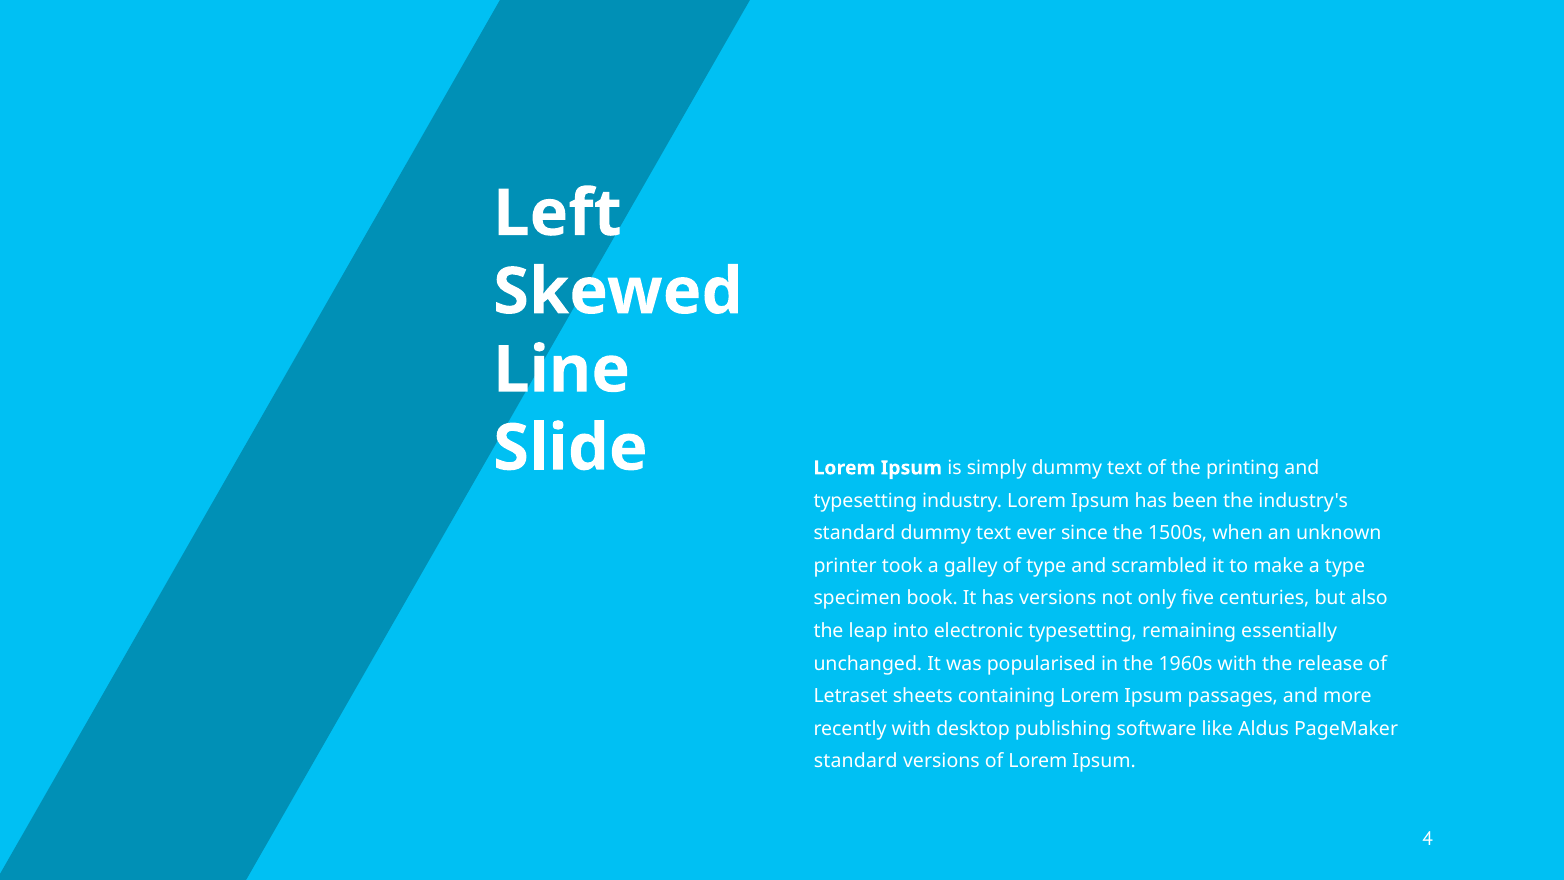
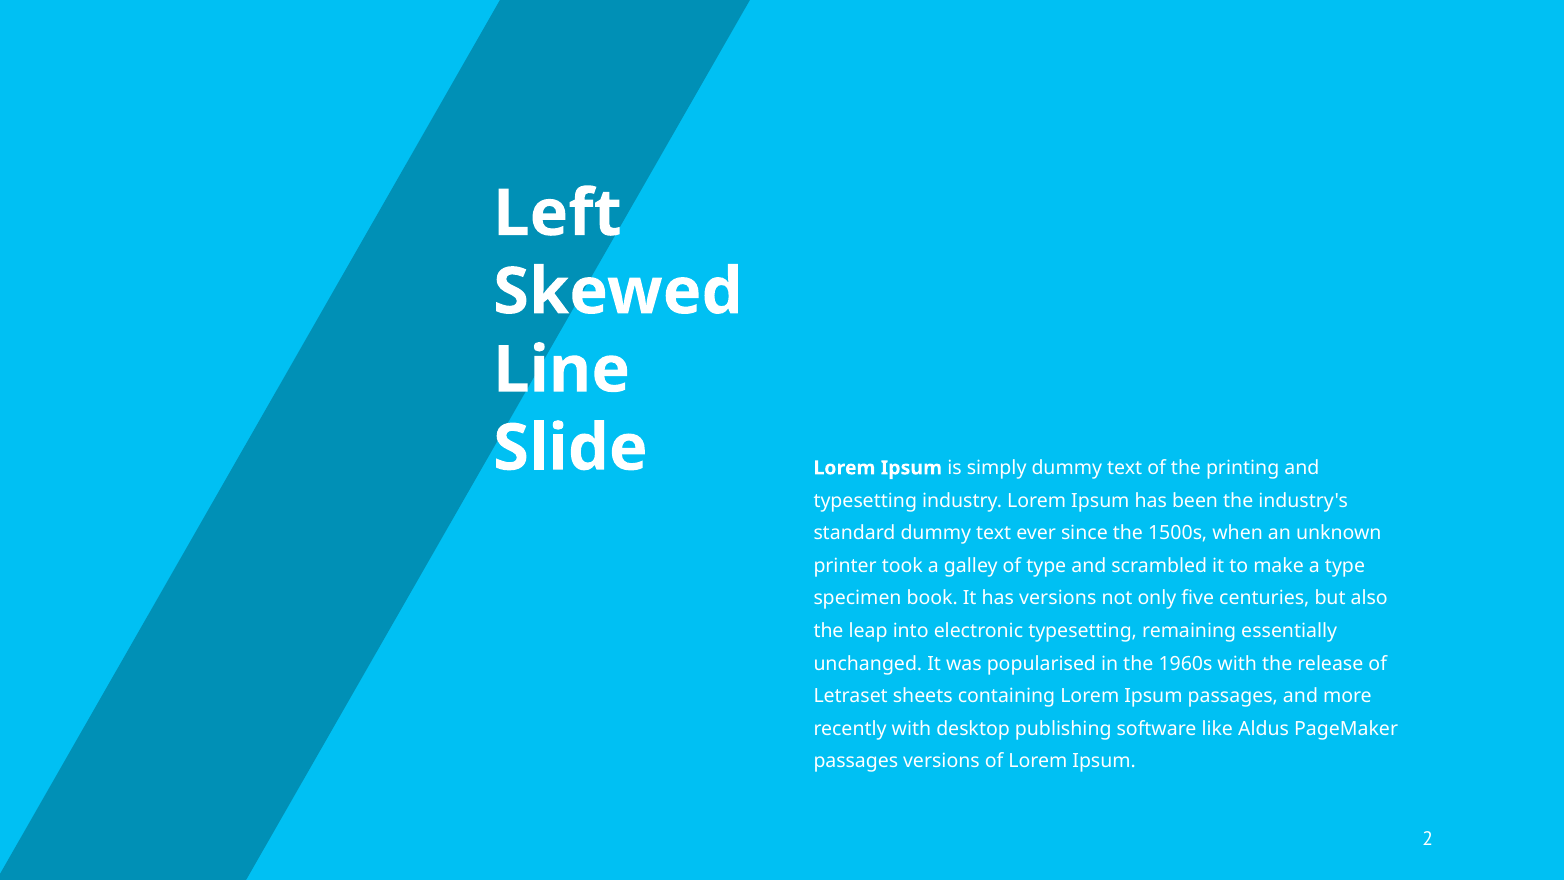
standard: standard -> passages (856, 761)
4: 4 -> 2 (1428, 839)
